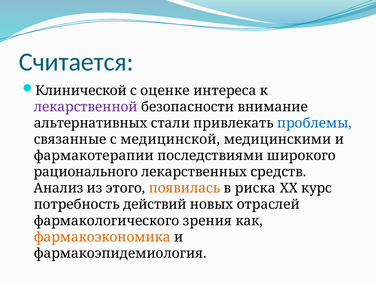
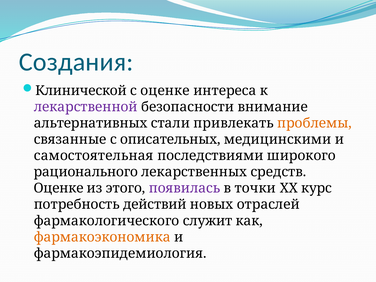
Считается: Считается -> Создания (76, 62)
проблемы colour: blue -> orange (314, 123)
медицинской: медицинской -> описательных (170, 139)
фармакотерапии: фармакотерапии -> самостоятельная (94, 156)
Анализ: Анализ -> Оценке (59, 188)
появилась colour: orange -> purple (185, 188)
риска: риска -> точки (255, 188)
зрения: зрения -> служит (208, 221)
